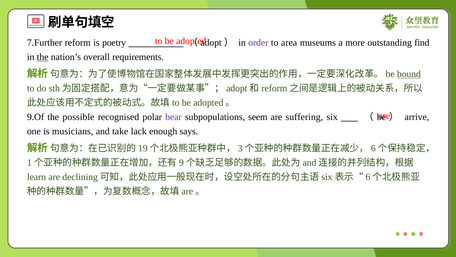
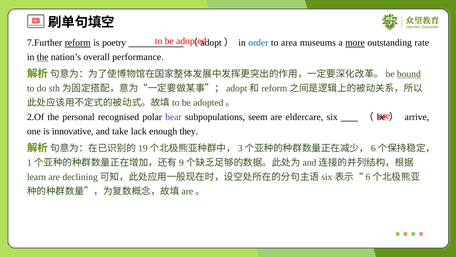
reform underline: none -> present (78, 43)
order colour: purple -> blue (258, 43)
more underline: none -> present (355, 43)
find: find -> rate (422, 43)
requirements: requirements -> performance (138, 57)
9.Of: 9.Of -> 2.Of (36, 117)
possible: possible -> personal (79, 117)
suffering: suffering -> eldercare (304, 117)
musicians: musicians -> innovative (73, 131)
says: says -> they (189, 131)
